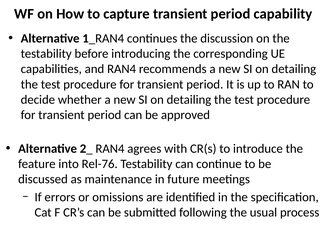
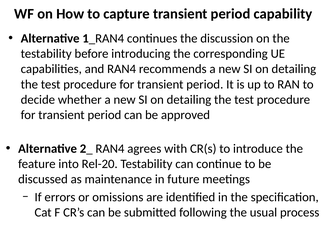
Rel-76: Rel-76 -> Rel-20 (100, 164)
